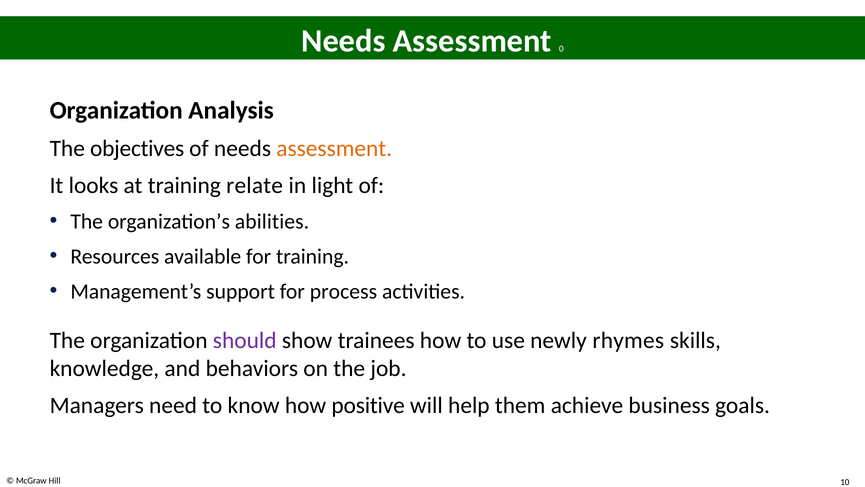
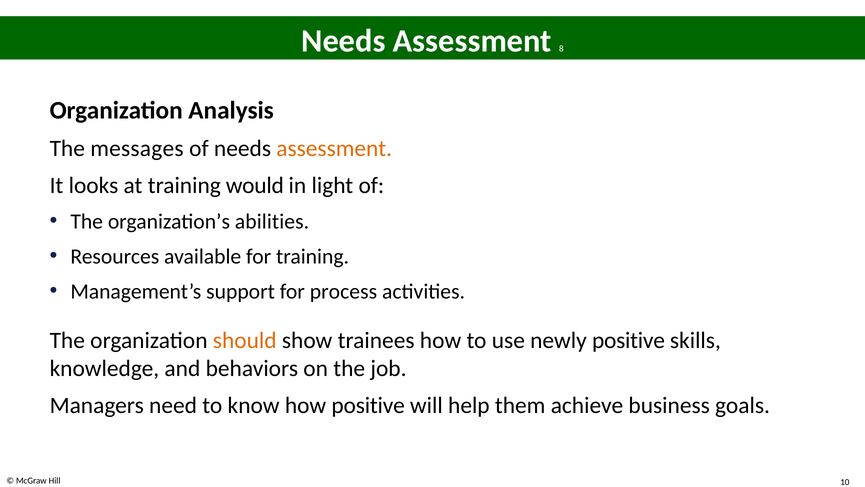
0: 0 -> 8 (561, 49)
objectives: objectives -> messages (137, 148)
relate: relate -> would (255, 185)
should colour: purple -> orange (245, 340)
newly rhymes: rhymes -> positive (628, 340)
